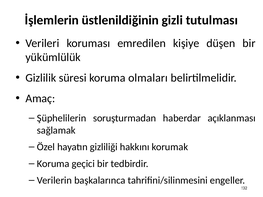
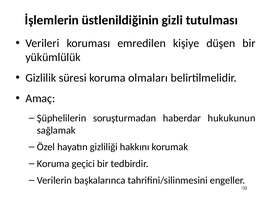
açıklanması: açıklanması -> hukukunun (232, 118)
